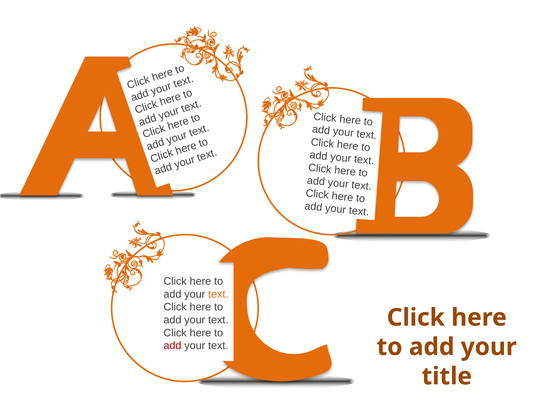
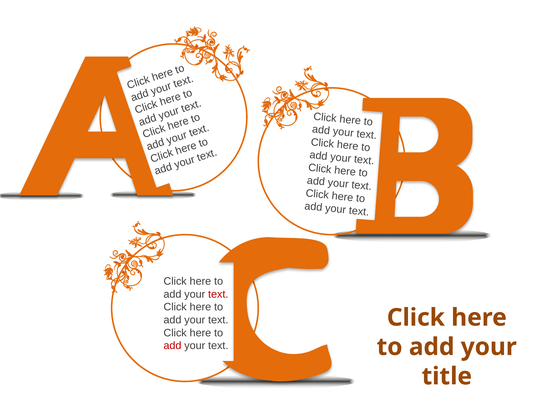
text colour: orange -> red (218, 294)
